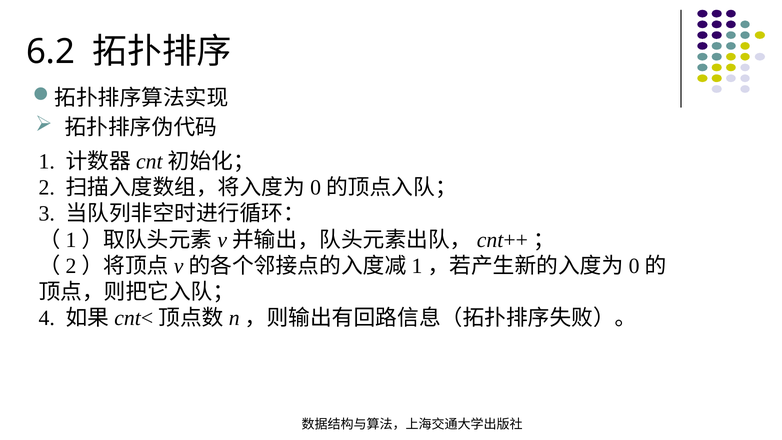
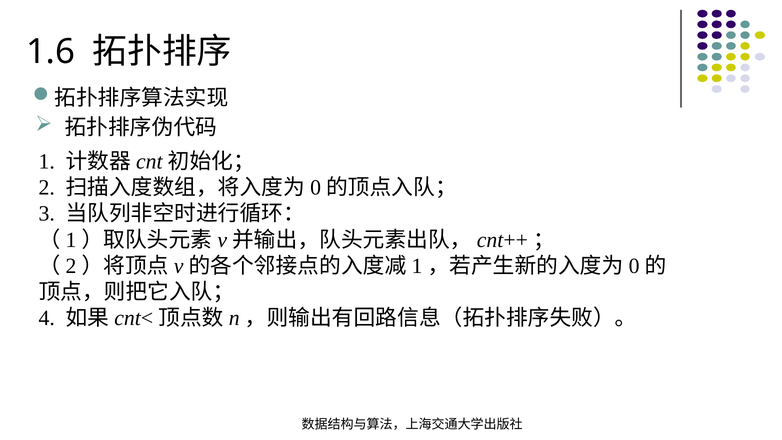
6.2: 6.2 -> 1.6 (51, 52)
